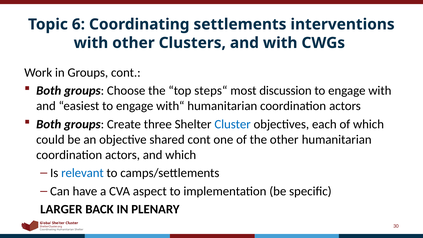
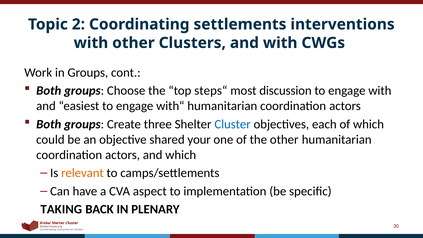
6: 6 -> 2 (78, 24)
shared cont: cont -> your (199, 140)
relevant colour: blue -> orange (82, 173)
LARGER: LARGER -> TAKING (61, 209)
